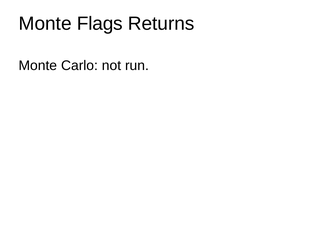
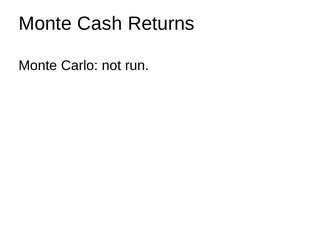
Flags: Flags -> Cash (100, 24)
